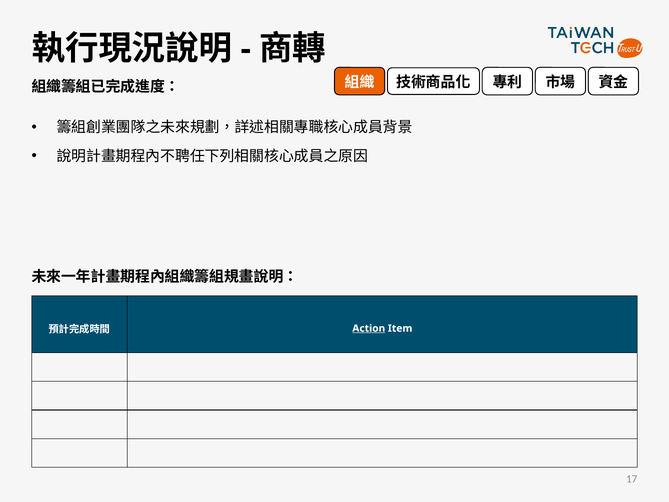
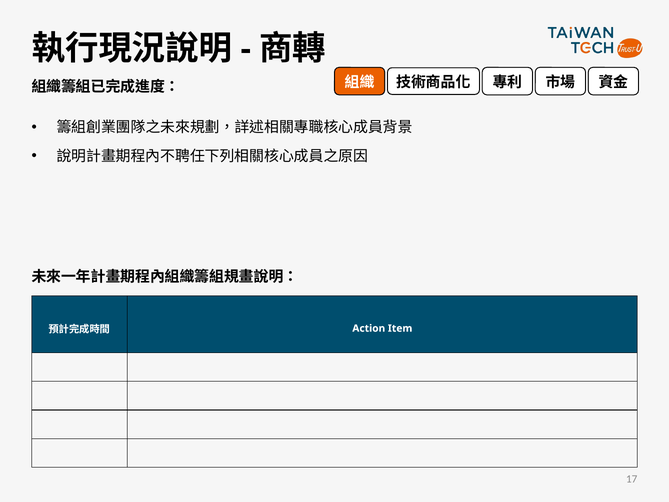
Action underline: present -> none (369, 328)
